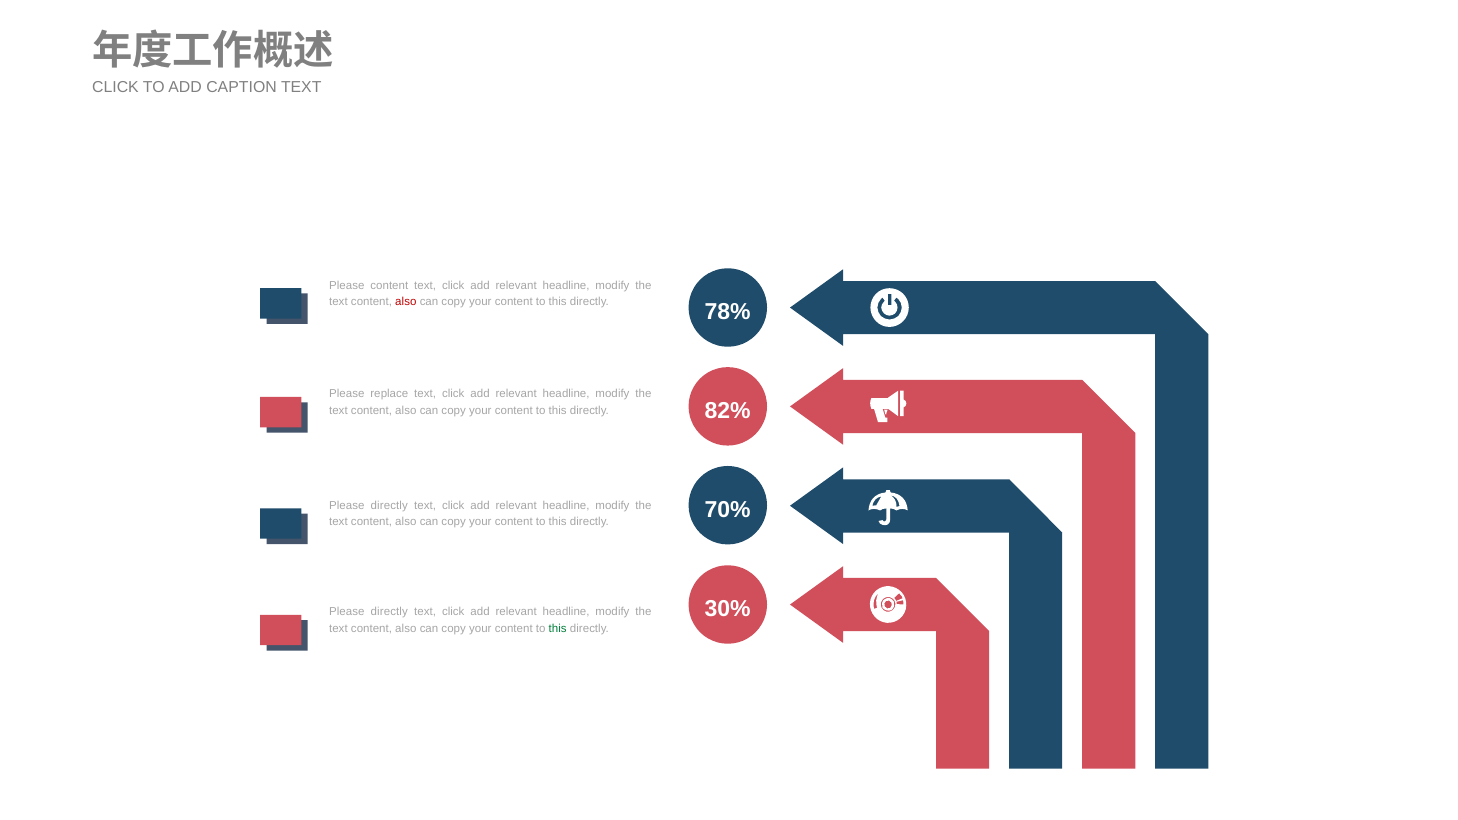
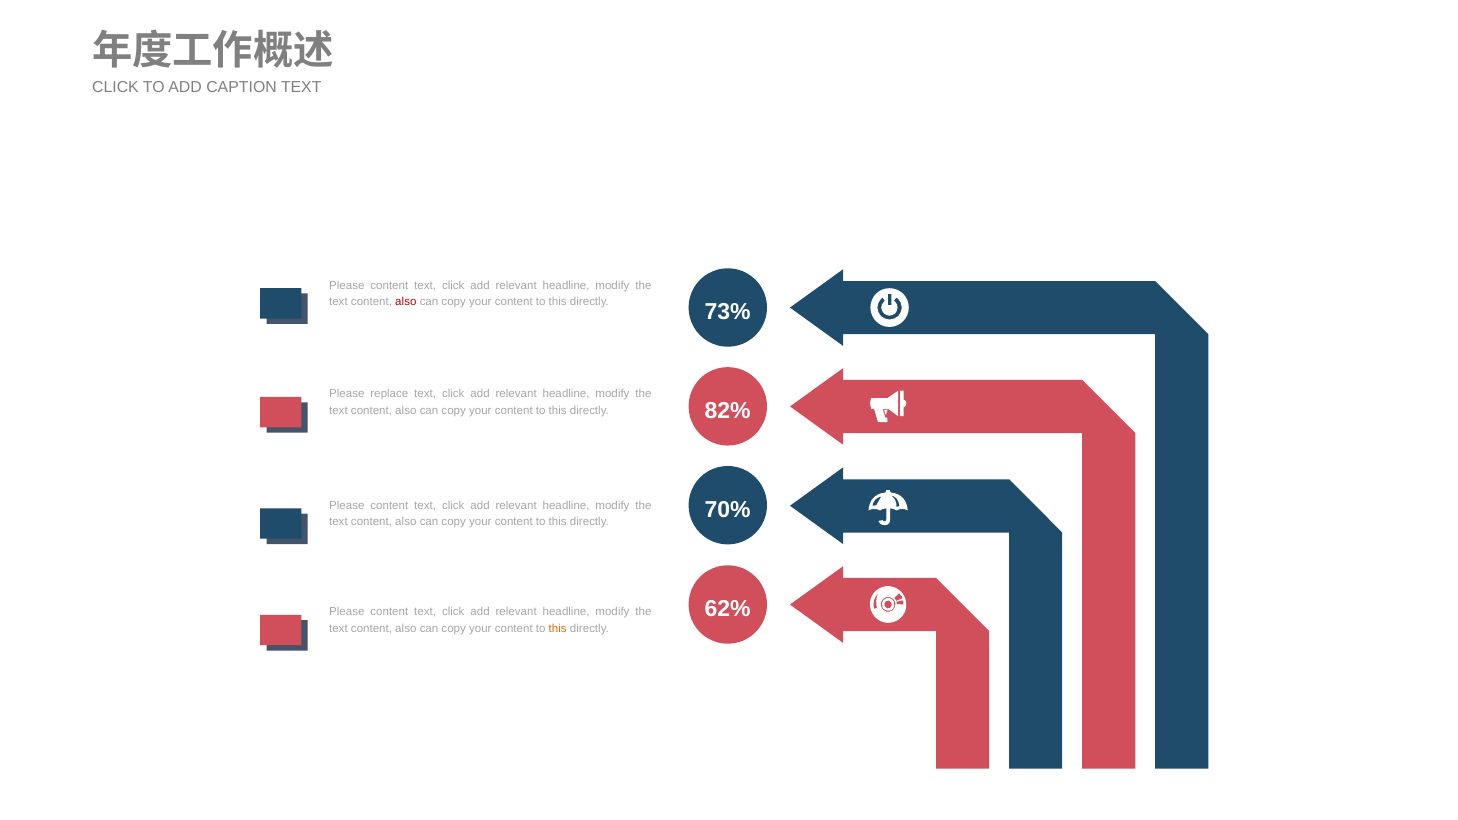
78%: 78% -> 73% (728, 312)
directly: directly -> content (389, 505)
30%: 30% -> 62% (728, 609)
directly: directly -> content (389, 612)
this colour: green -> orange (558, 629)
